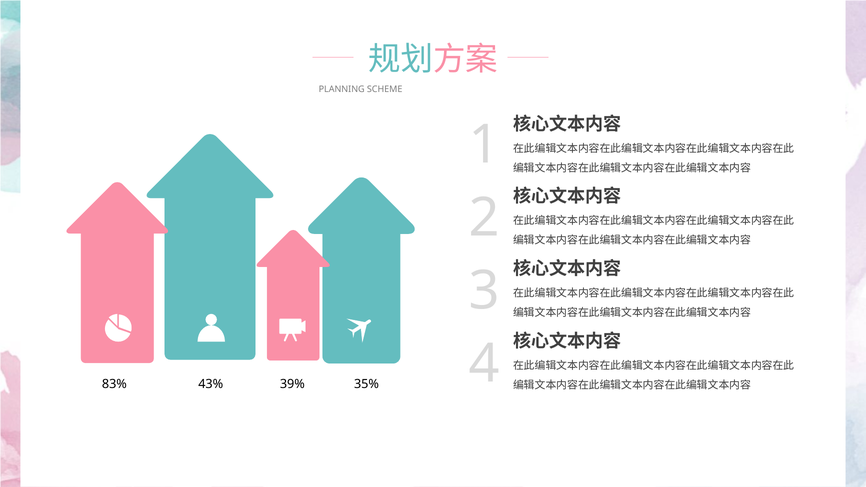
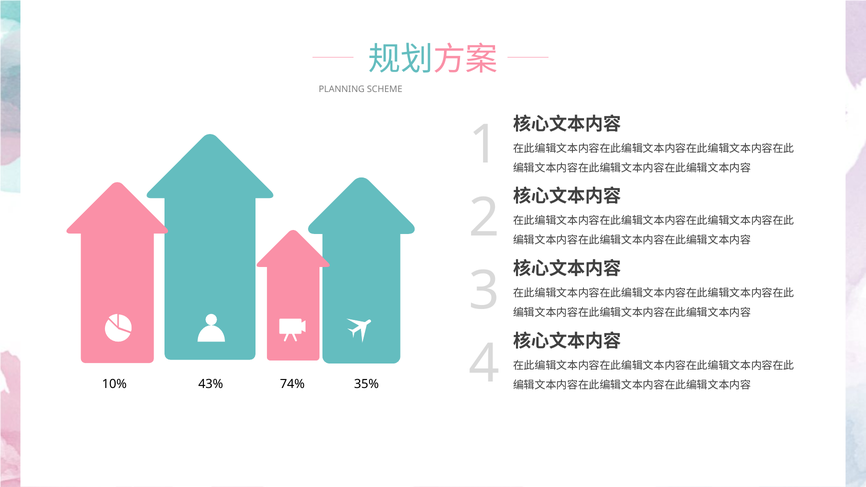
83%: 83% -> 10% (114, 384)
39%: 39% -> 74% (292, 384)
